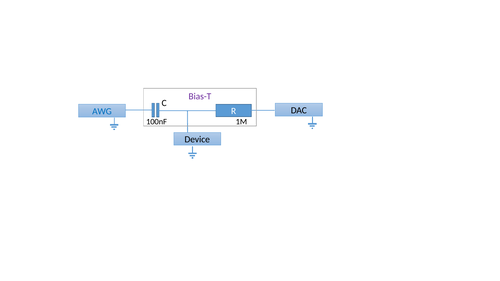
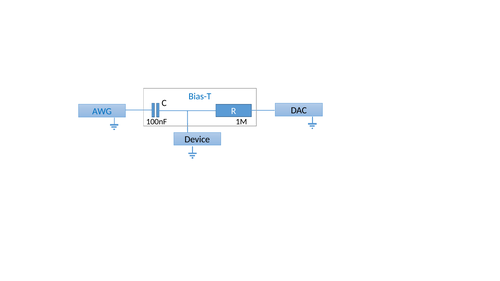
Bias-T colour: purple -> blue (200, 97)
